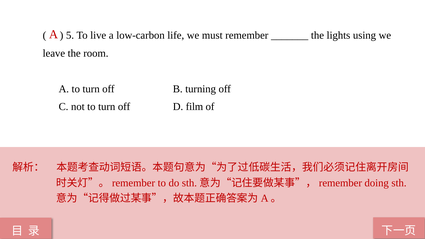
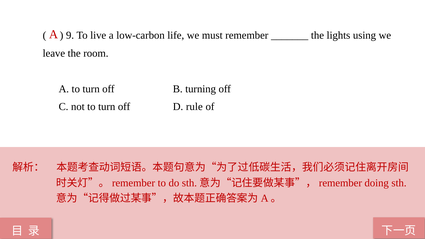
5: 5 -> 9 (70, 35)
film: film -> rule (194, 107)
